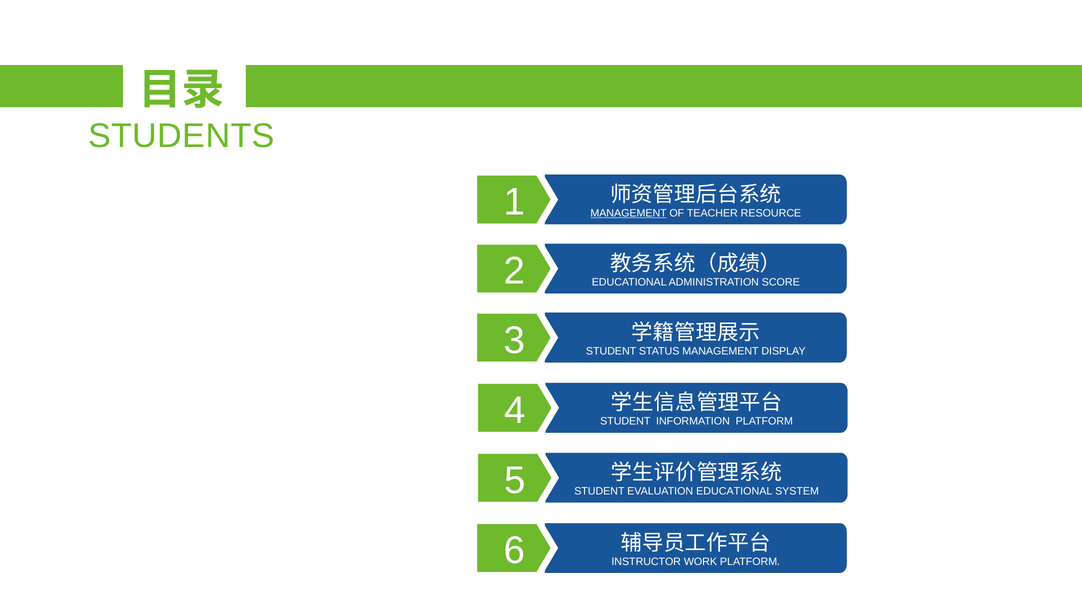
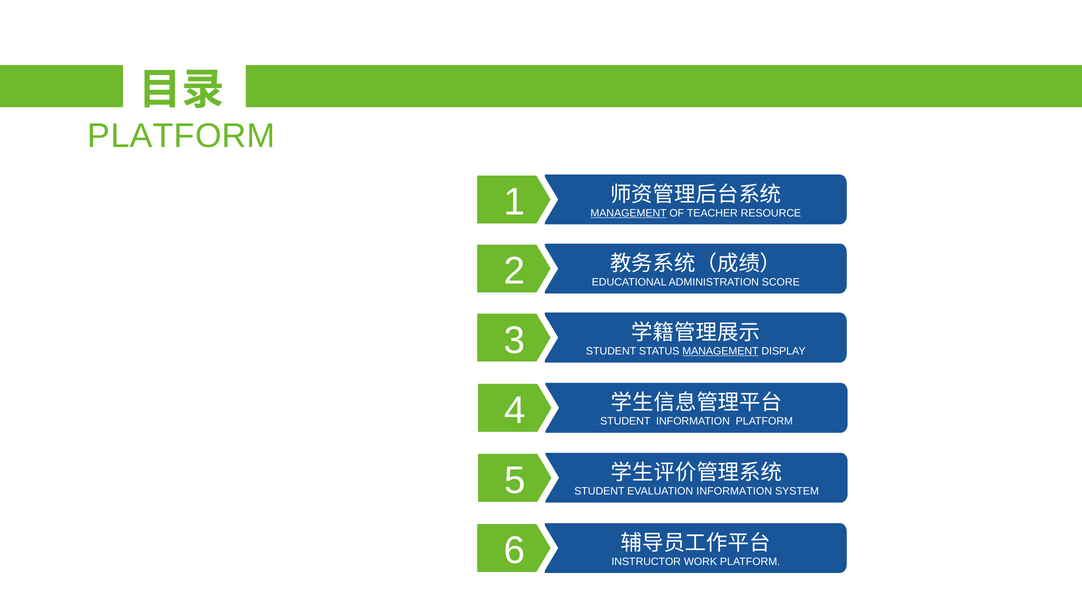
STUDENTS: STUDENTS -> PLATFORM (181, 136)
MANAGEMENT underline: none -> present (720, 351)
EVALUATION EDUCATIONAL: EDUCATIONAL -> INFORMATION (734, 491)
